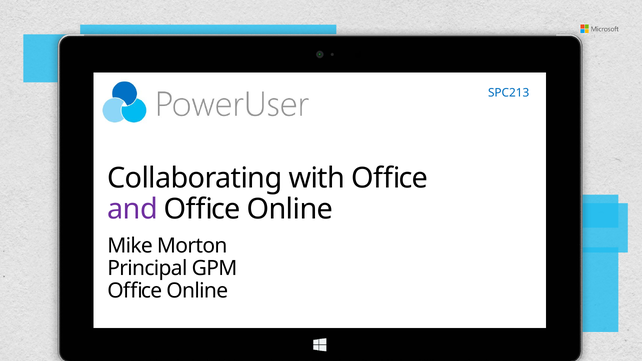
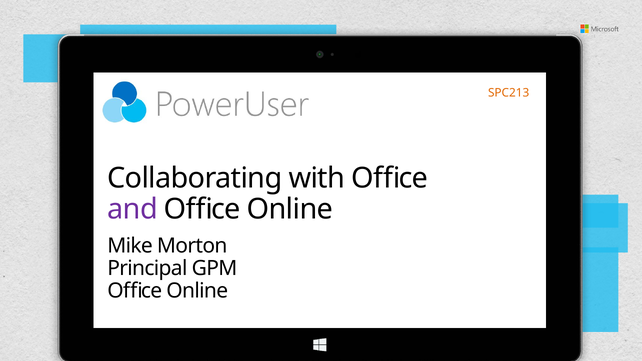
SPC213 colour: blue -> orange (509, 93)
